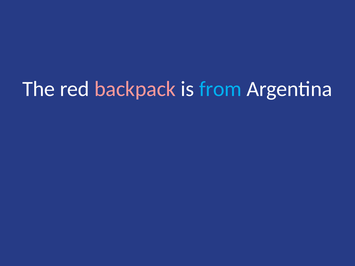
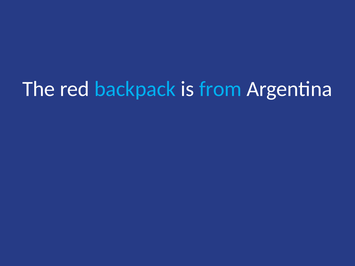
backpack colour: pink -> light blue (135, 89)
